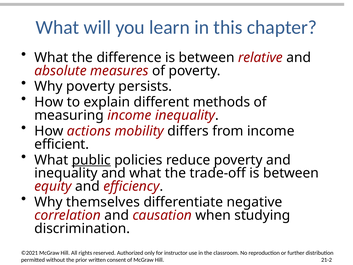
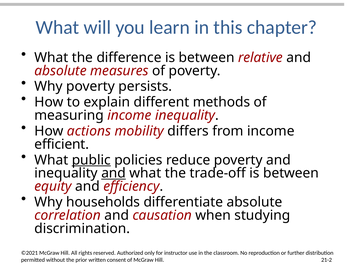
and underline: none -> present (114, 173)
themselves: themselves -> households (103, 202)
differentiate negative: negative -> absolute (254, 202)
